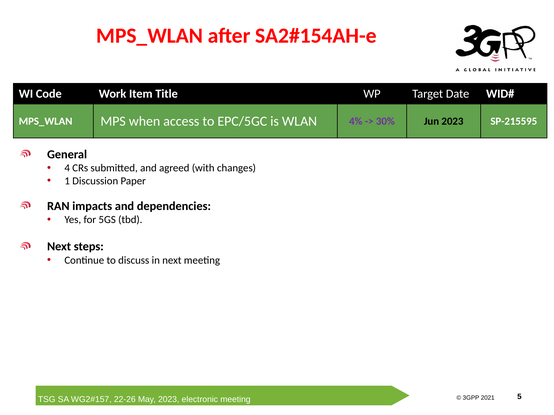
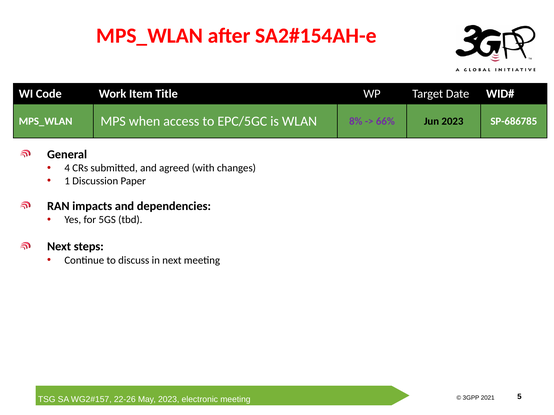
4%: 4% -> 8% (356, 121)
30%: 30% -> 66% (385, 121)
SP-215595: SP-215595 -> SP-686785 (514, 121)
